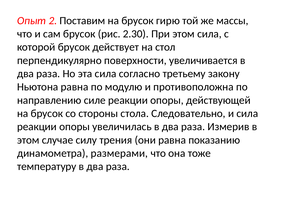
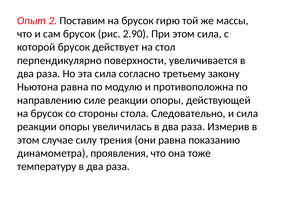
2.30: 2.30 -> 2.90 (136, 34)
размерами: размерами -> проявления (119, 154)
